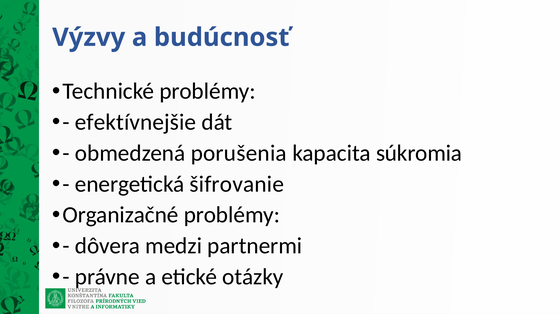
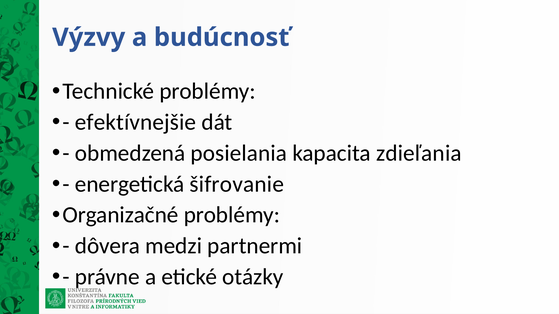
porušenia: porušenia -> posielania (239, 153)
súkromia: súkromia -> zdieľania (419, 153)
